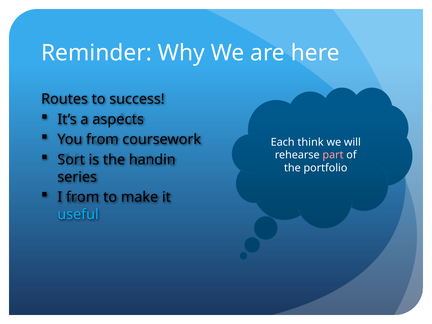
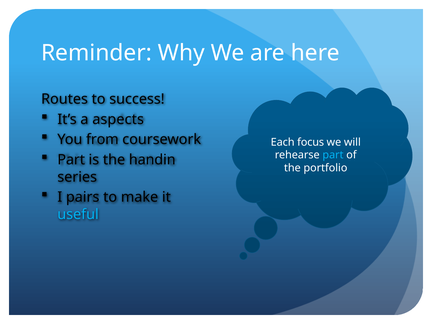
think: think -> focus (311, 142)
part colour: pink -> light blue (333, 155)
Sort: Sort -> Part (71, 160)
I from: from -> pairs (83, 197)
